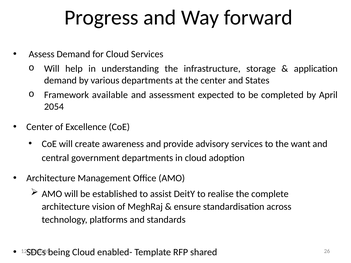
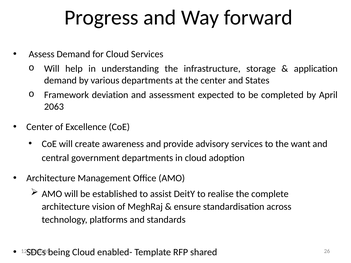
available: available -> deviation (110, 95)
2054: 2054 -> 2063 (54, 107)
